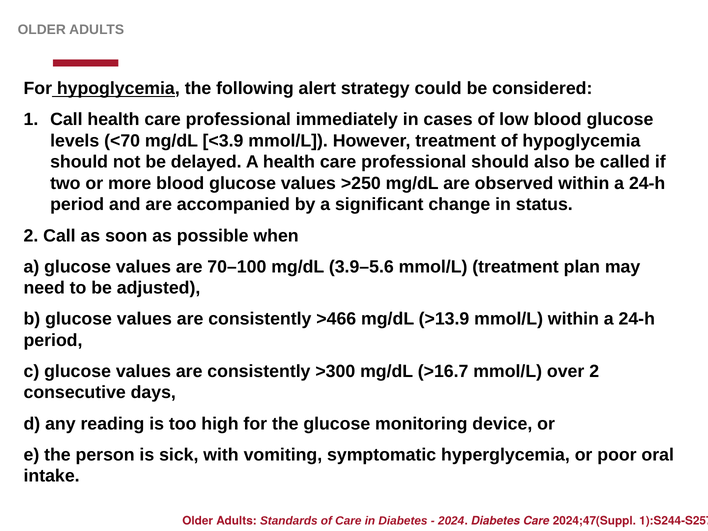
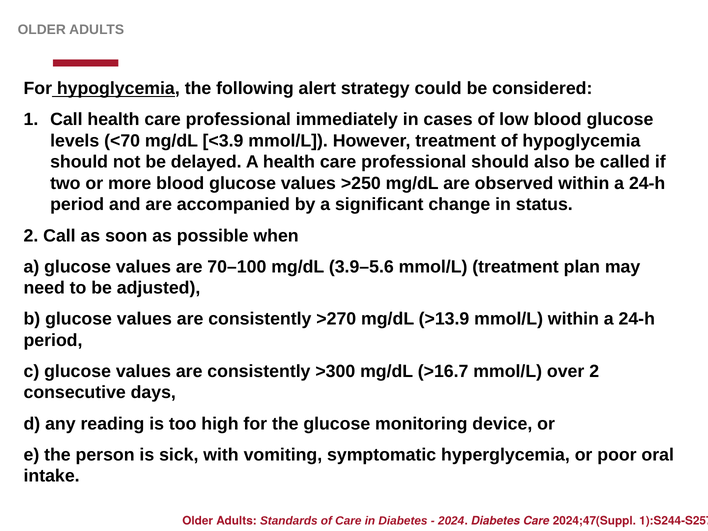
>466: >466 -> >270 (336, 319)
